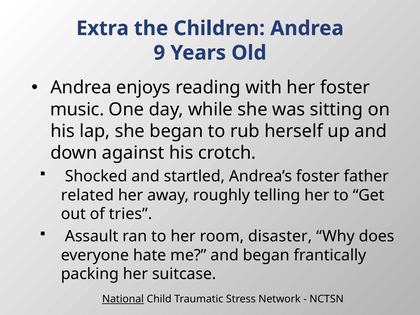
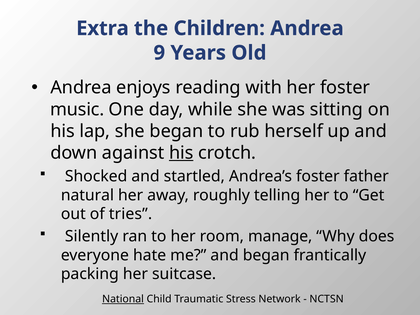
his underline: none -> present (181, 153)
related: related -> natural (87, 195)
Assault: Assault -> Silently (92, 236)
disaster: disaster -> manage (280, 236)
